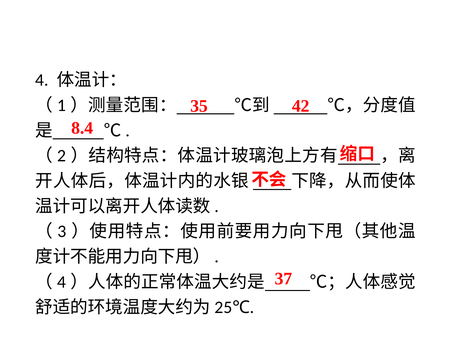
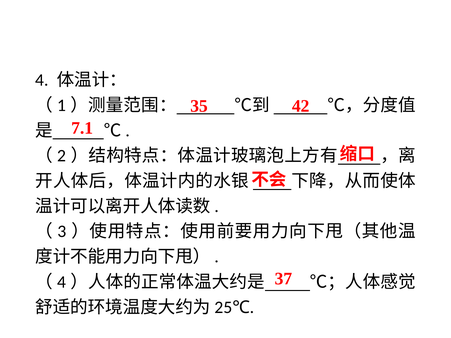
8.4: 8.4 -> 7.1 (82, 128)
